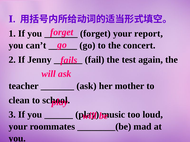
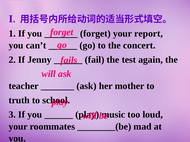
clean: clean -> truth (19, 101)
